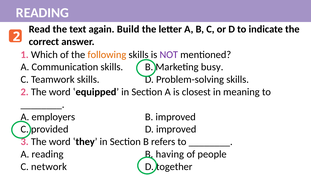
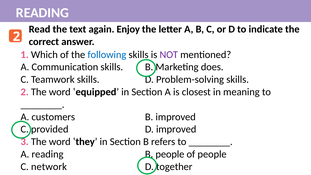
Build: Build -> Enjoy (128, 29)
following colour: orange -> blue (107, 55)
busy: busy -> does (212, 67)
employers: employers -> customers (53, 117)
having: having -> people (170, 154)
